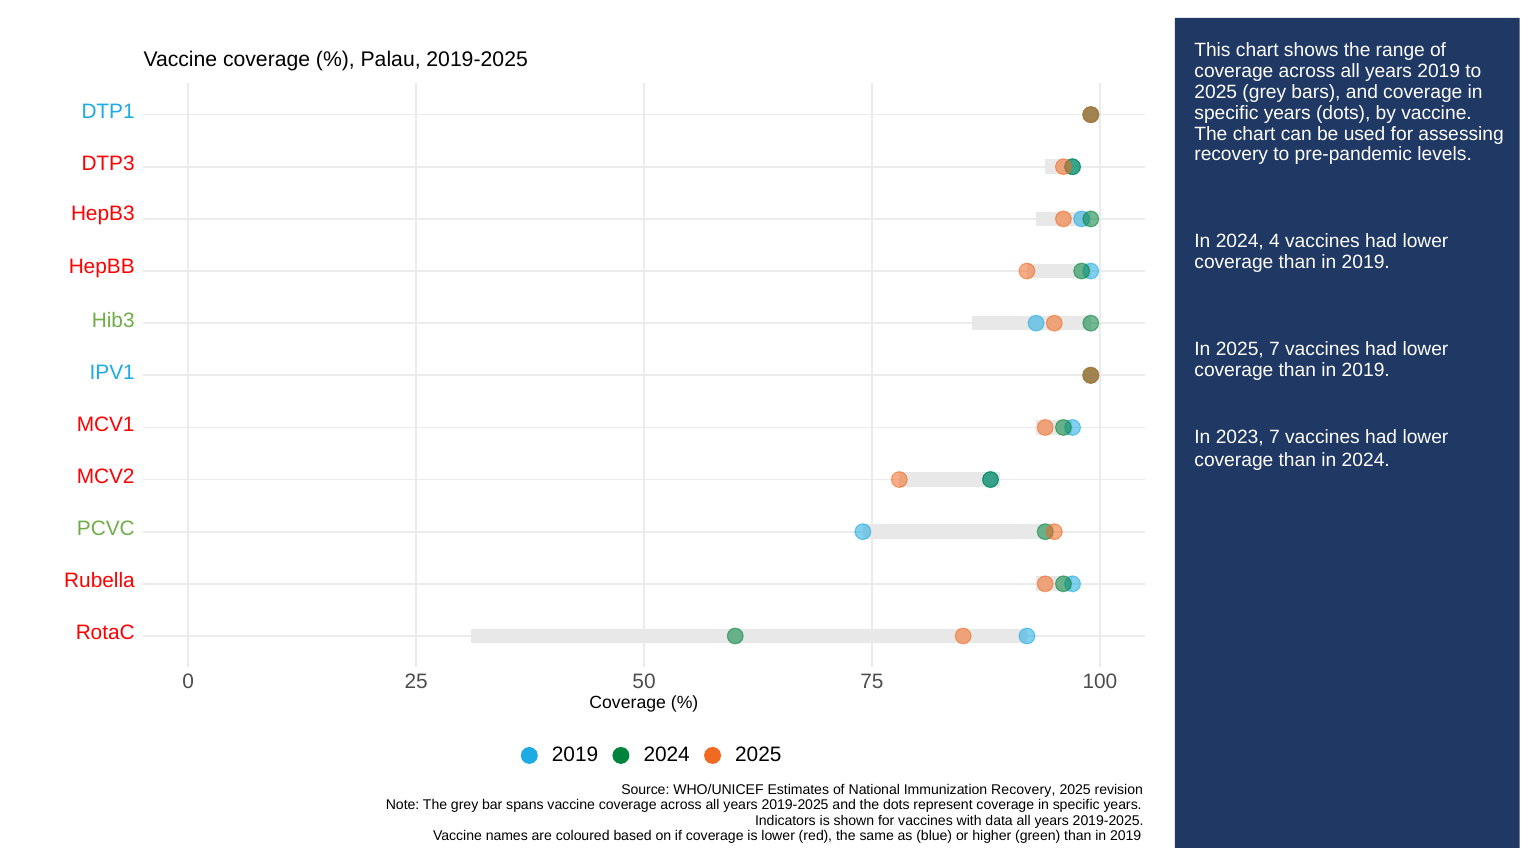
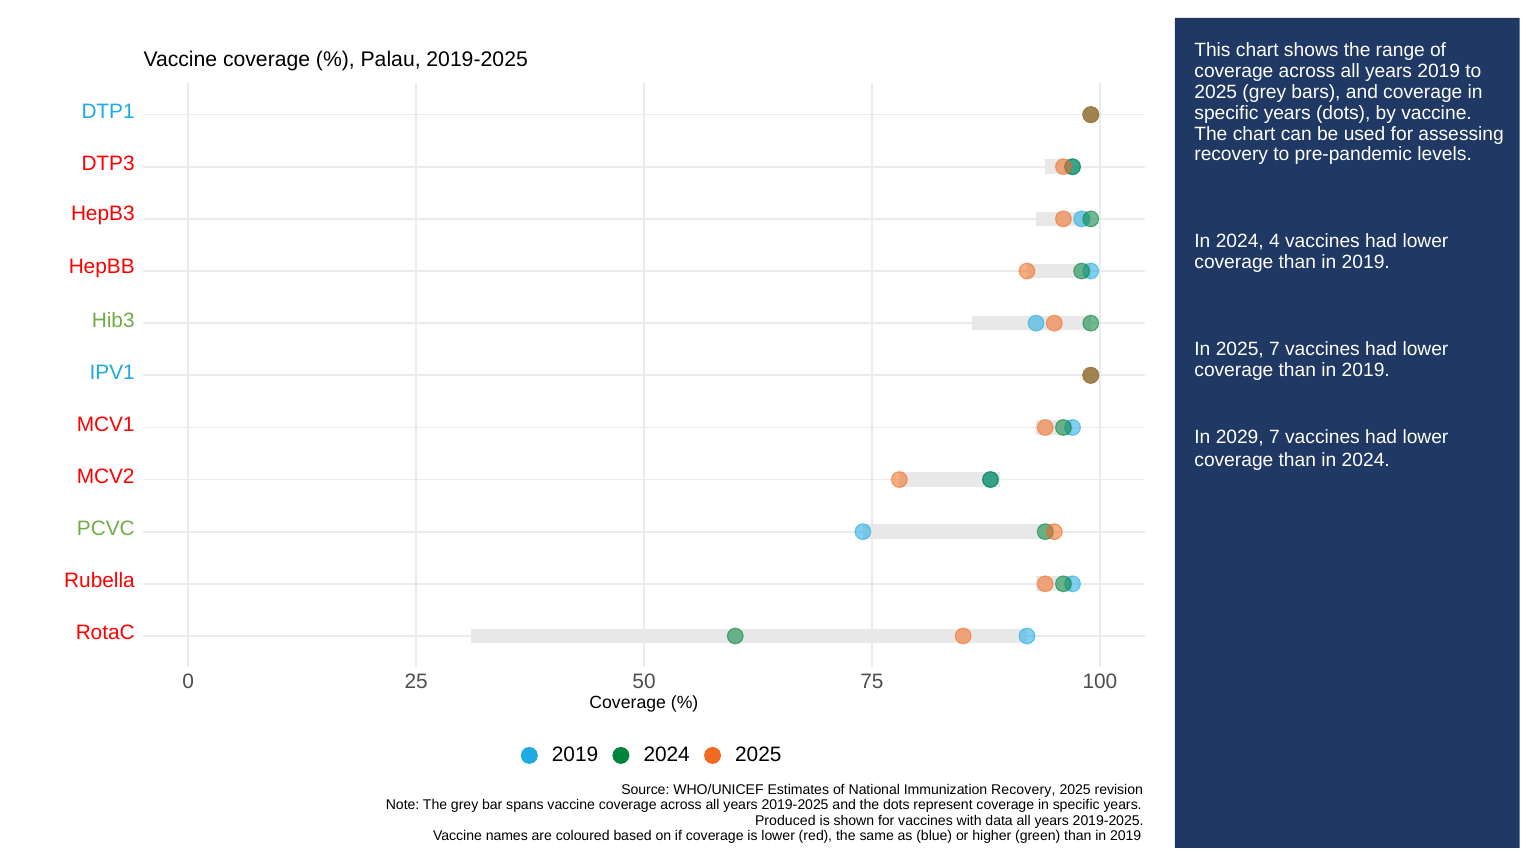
2023: 2023 -> 2029 (1240, 437)
Indicators: Indicators -> Produced (785, 820)
